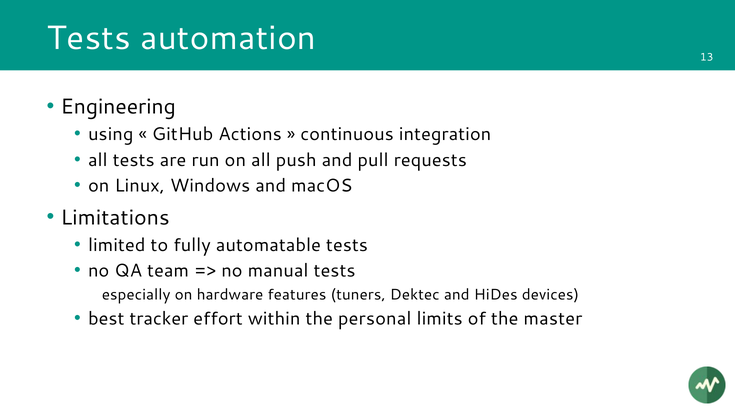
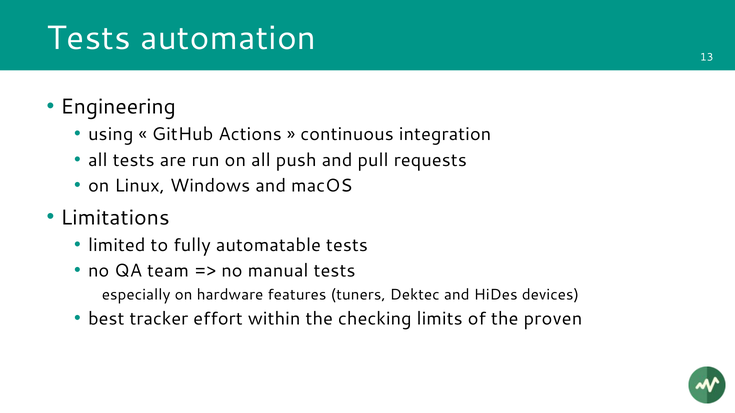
personal: personal -> checking (375, 319)
master: master -> proven (553, 319)
